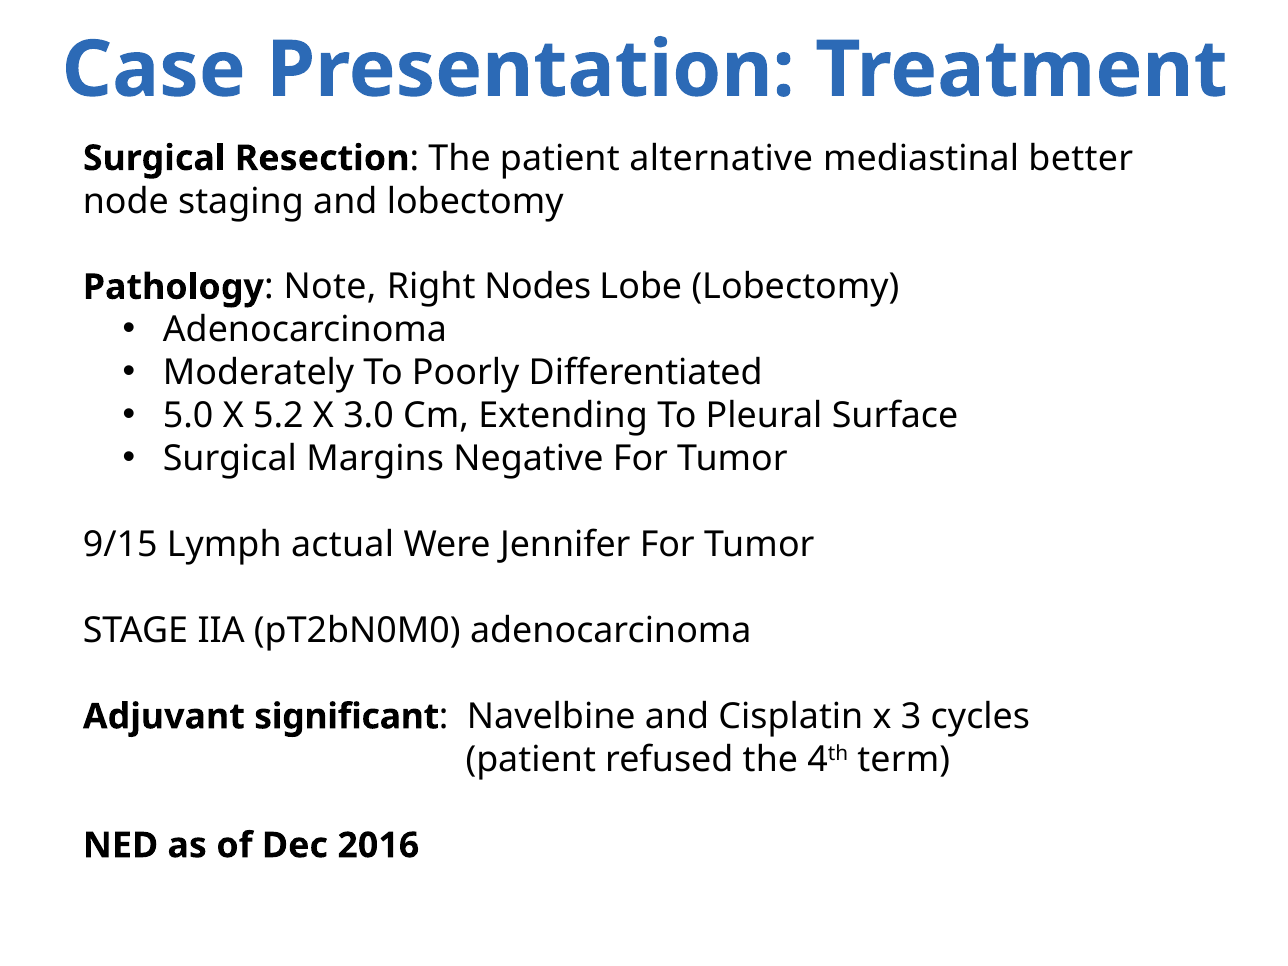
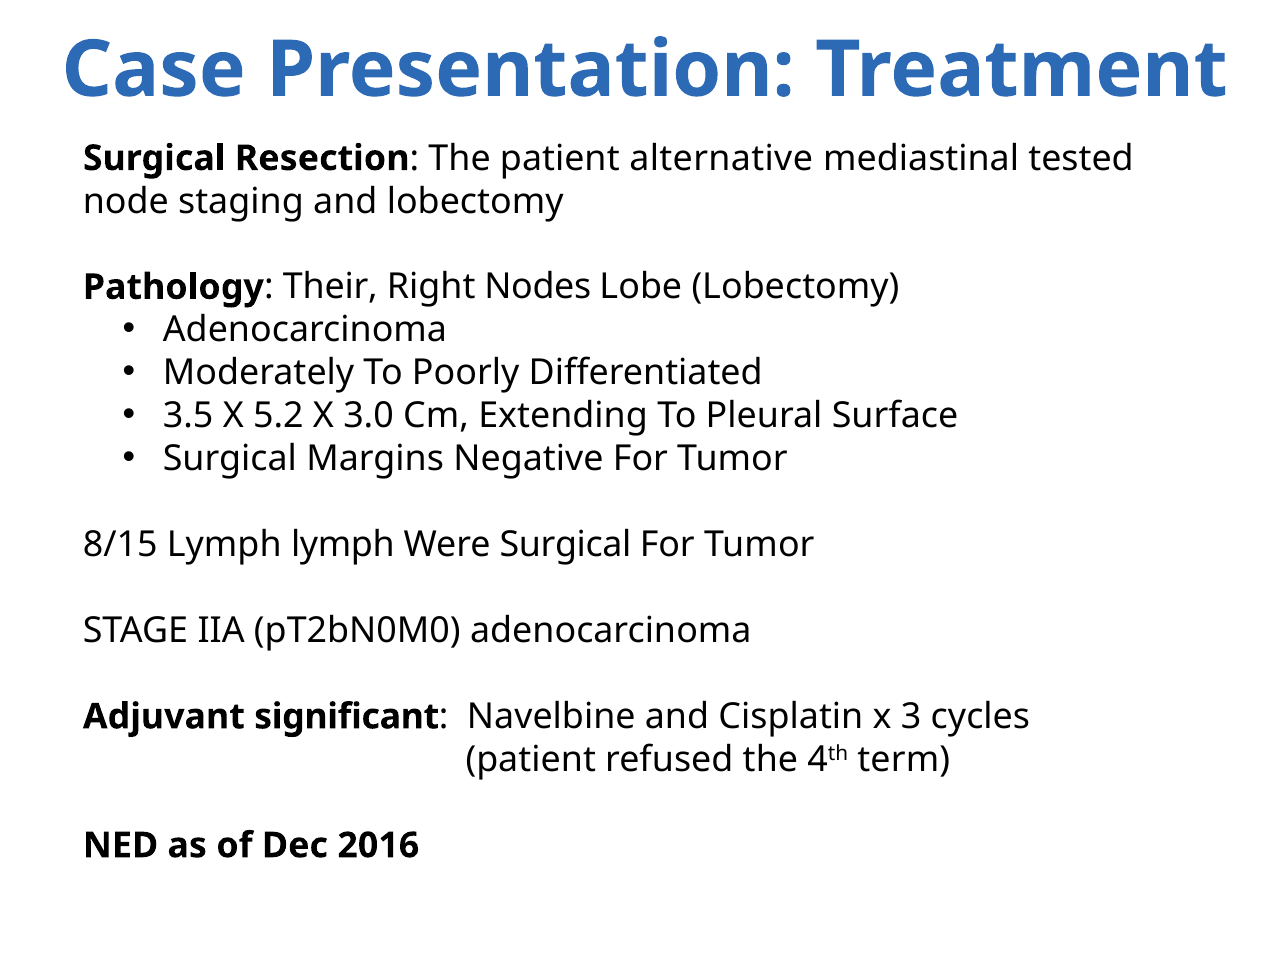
better: better -> tested (1081, 158)
Note: Note -> Their (330, 287)
5.0: 5.0 -> 3.5 (188, 416)
9/15: 9/15 -> 8/15 (120, 545)
Lymph actual: actual -> lymph (343, 545)
Were Jennifer: Jennifer -> Surgical (565, 545)
